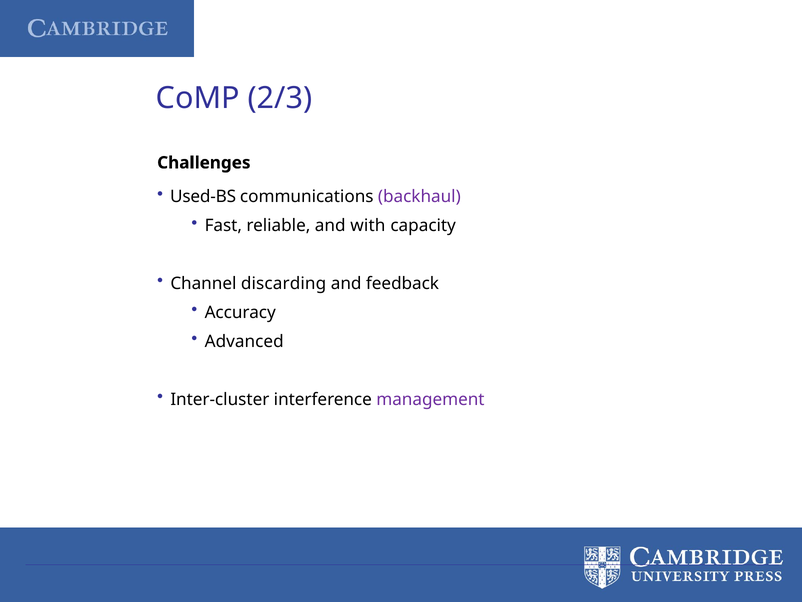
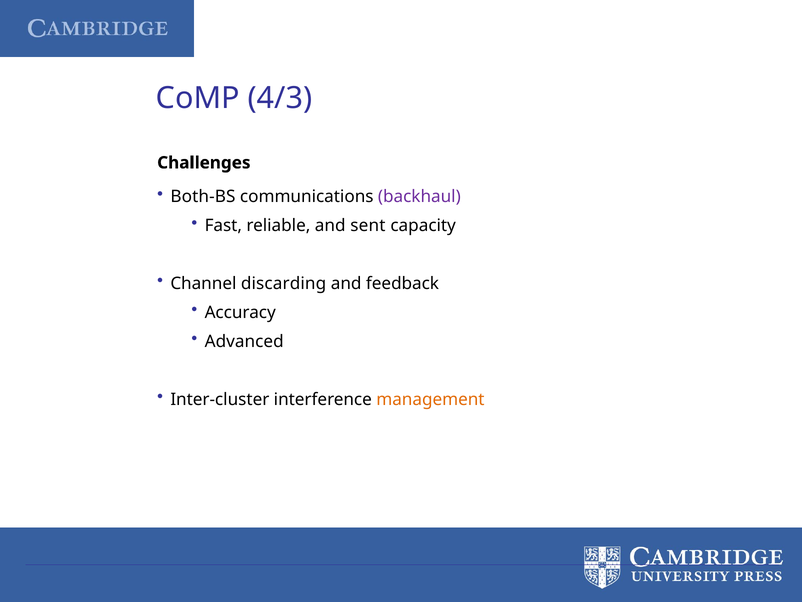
2/3: 2/3 -> 4/3 (280, 98)
Used-BS: Used-BS -> Both-BS (203, 197)
with: with -> sent (368, 226)
management colour: purple -> orange (430, 399)
